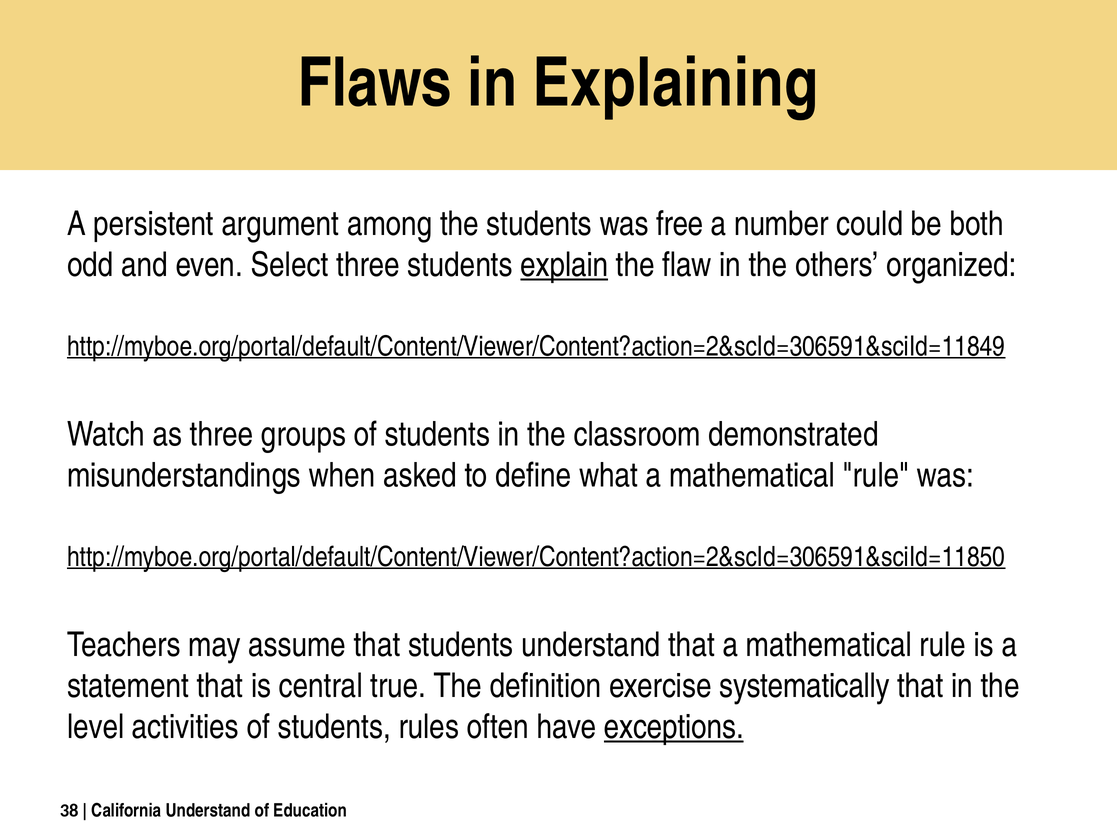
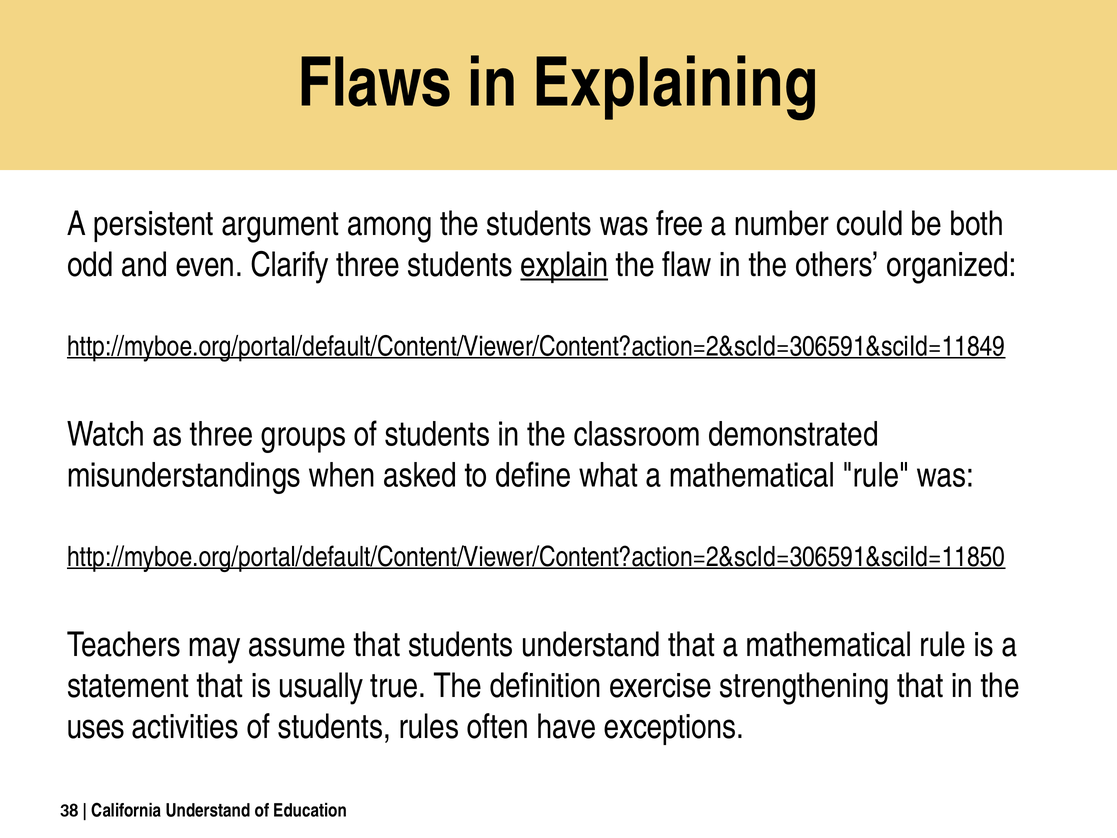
Select: Select -> Clarify (290, 265)
central: central -> usually (321, 686)
systematically: systematically -> strengthening (804, 686)
level: level -> uses (96, 727)
exceptions underline: present -> none (674, 727)
